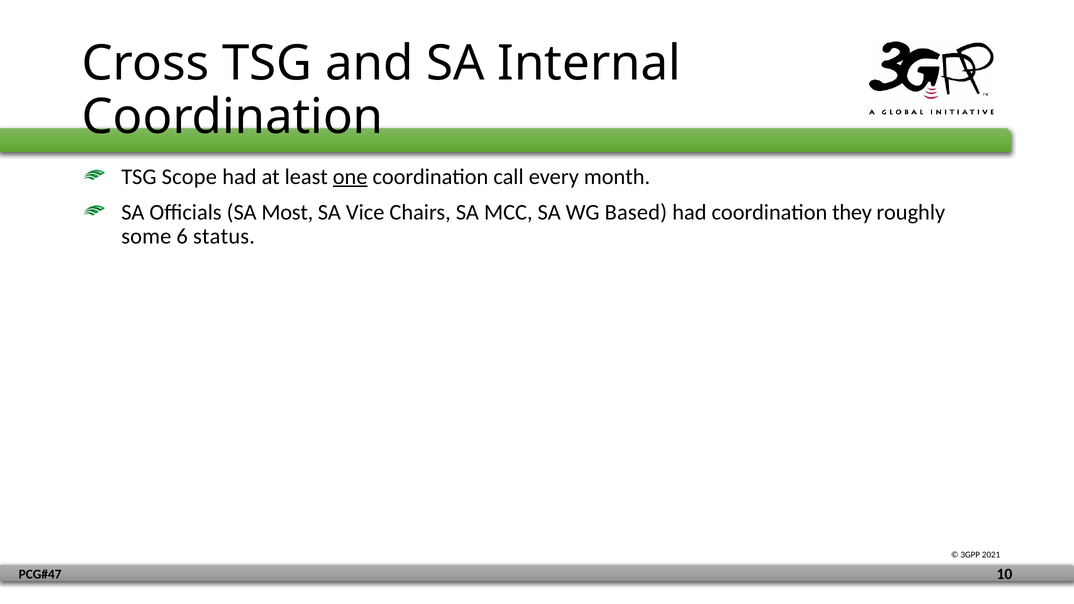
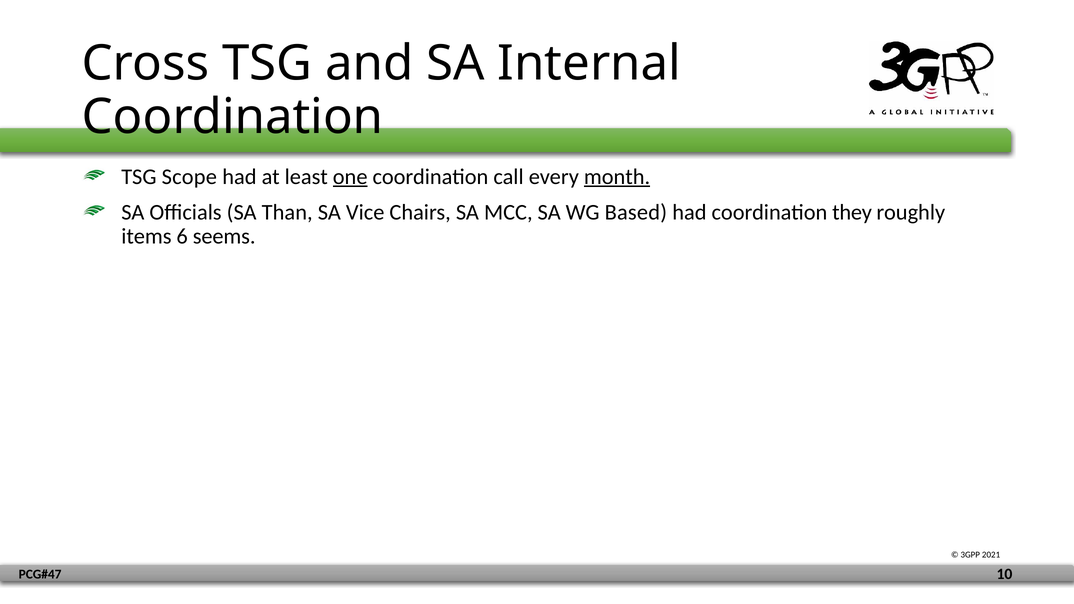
month underline: none -> present (617, 177)
Most: Most -> Than (287, 212)
some: some -> items (146, 236)
status: status -> seems (224, 236)
